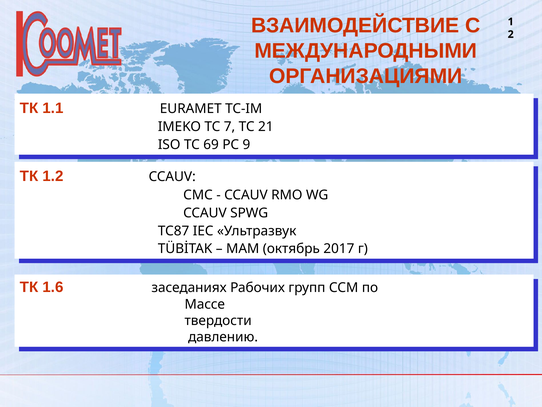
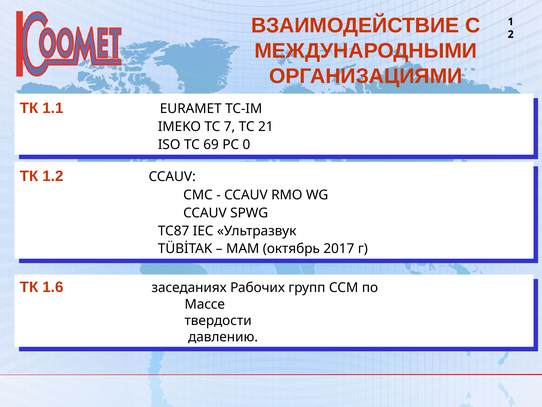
9: 9 -> 0 (246, 145)
